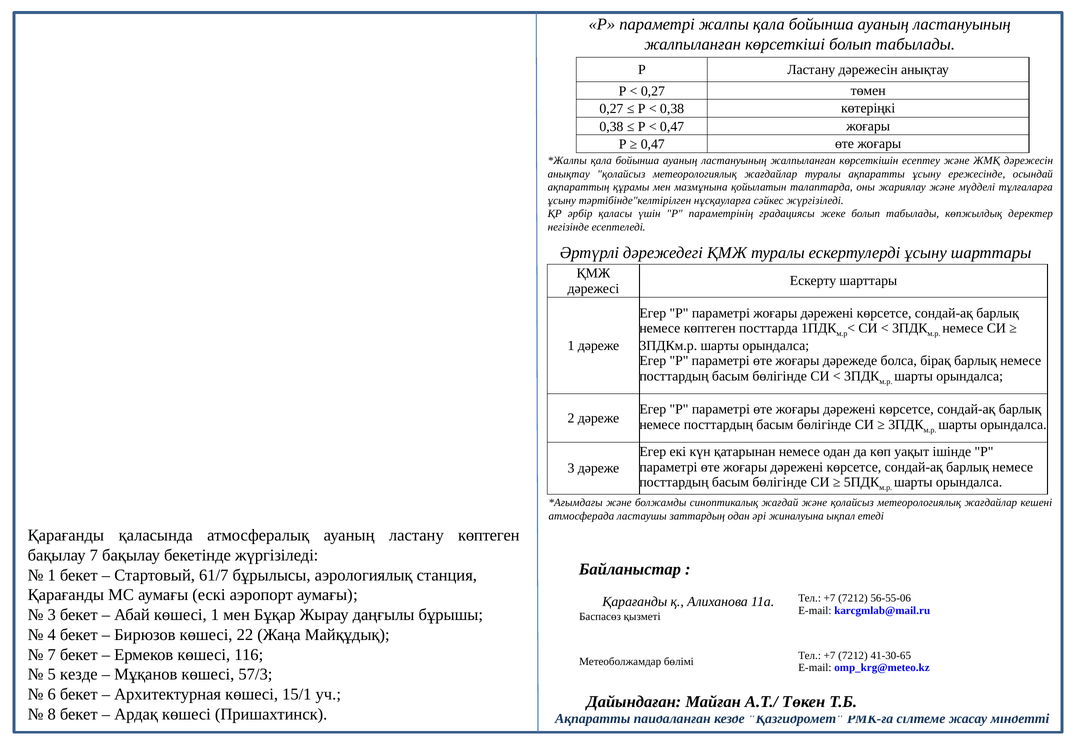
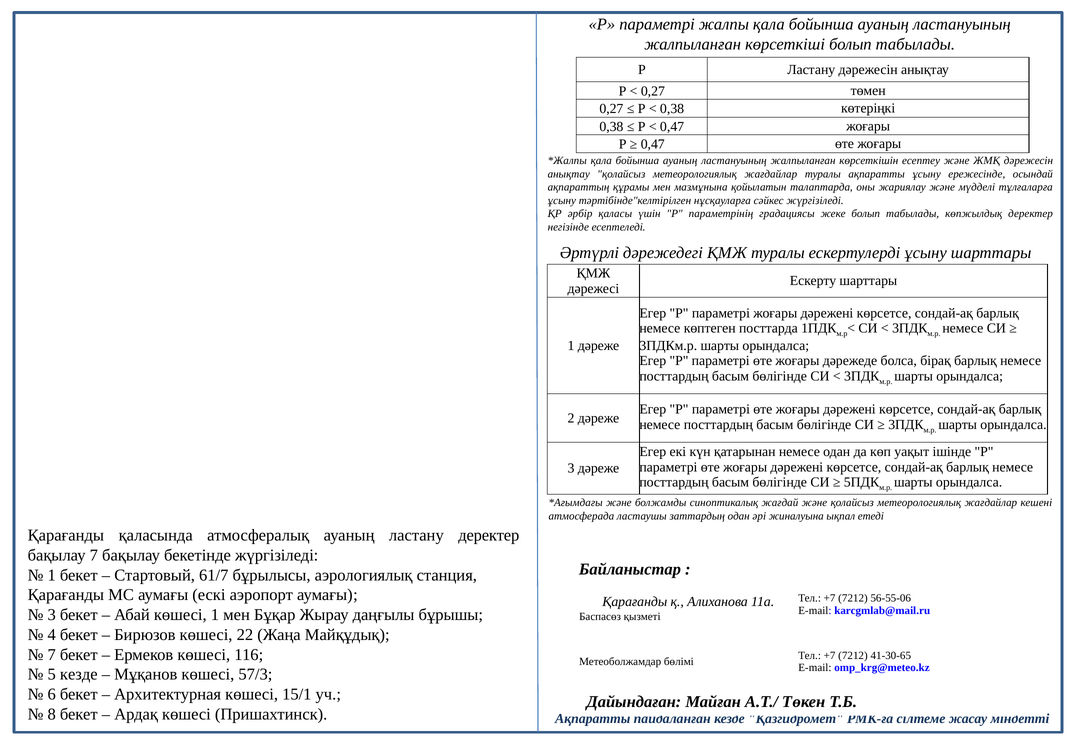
ластану көптеген: көптеген -> деректер (489, 535)
